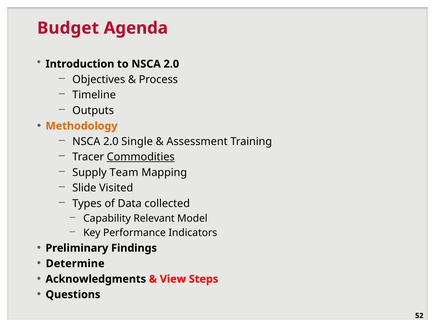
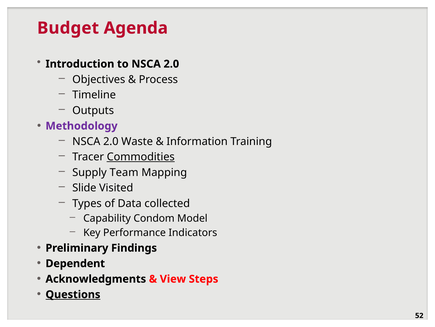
Methodology colour: orange -> purple (82, 126)
Single: Single -> Waste (137, 141)
Assessment: Assessment -> Information (197, 141)
Relevant: Relevant -> Condom (154, 218)
Determine: Determine -> Dependent (75, 263)
Questions underline: none -> present (73, 294)
